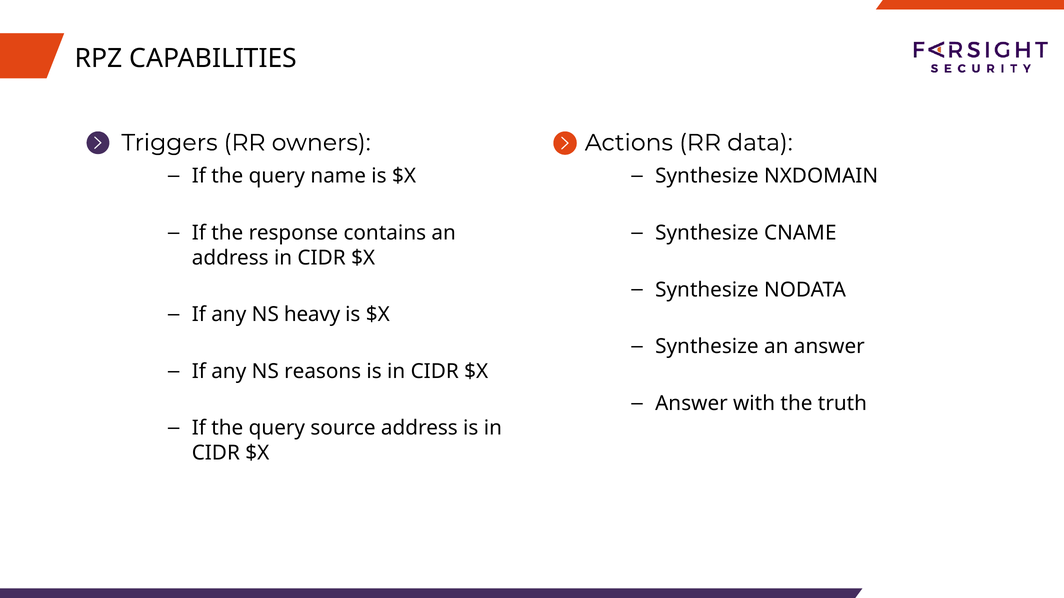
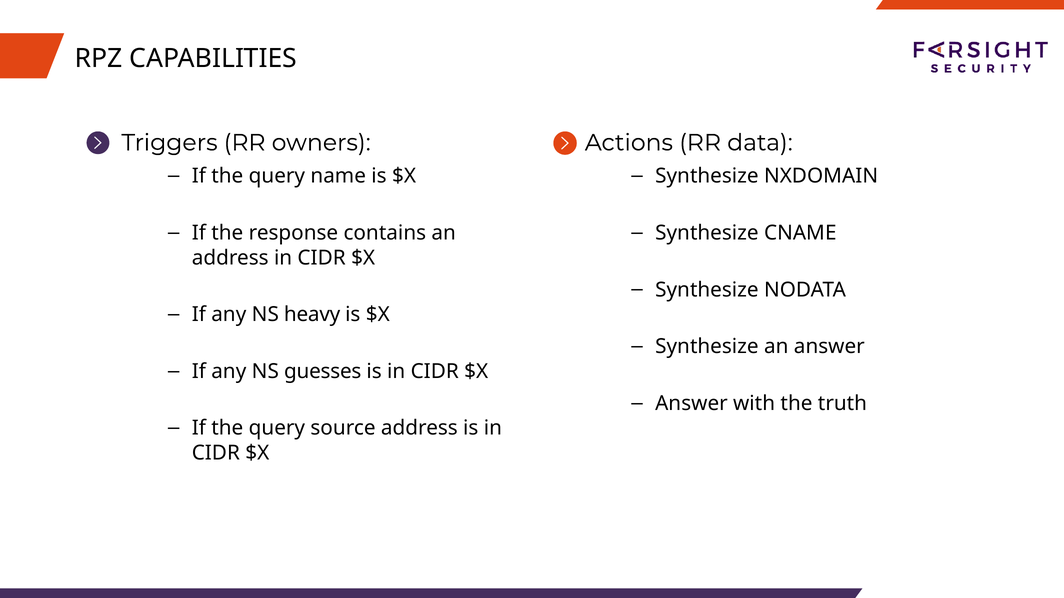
reasons: reasons -> guesses (323, 372)
